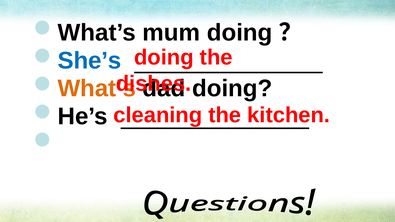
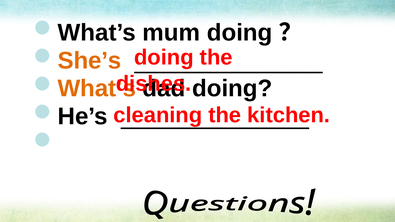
She’s colour: blue -> orange (89, 61)
